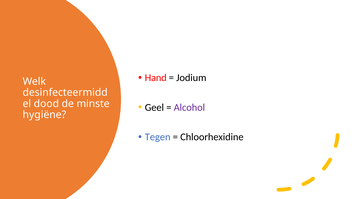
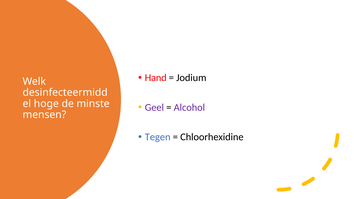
dood: dood -> hoge (46, 104)
Geel colour: black -> purple (154, 108)
hygiëne: hygiëne -> mensen (44, 115)
